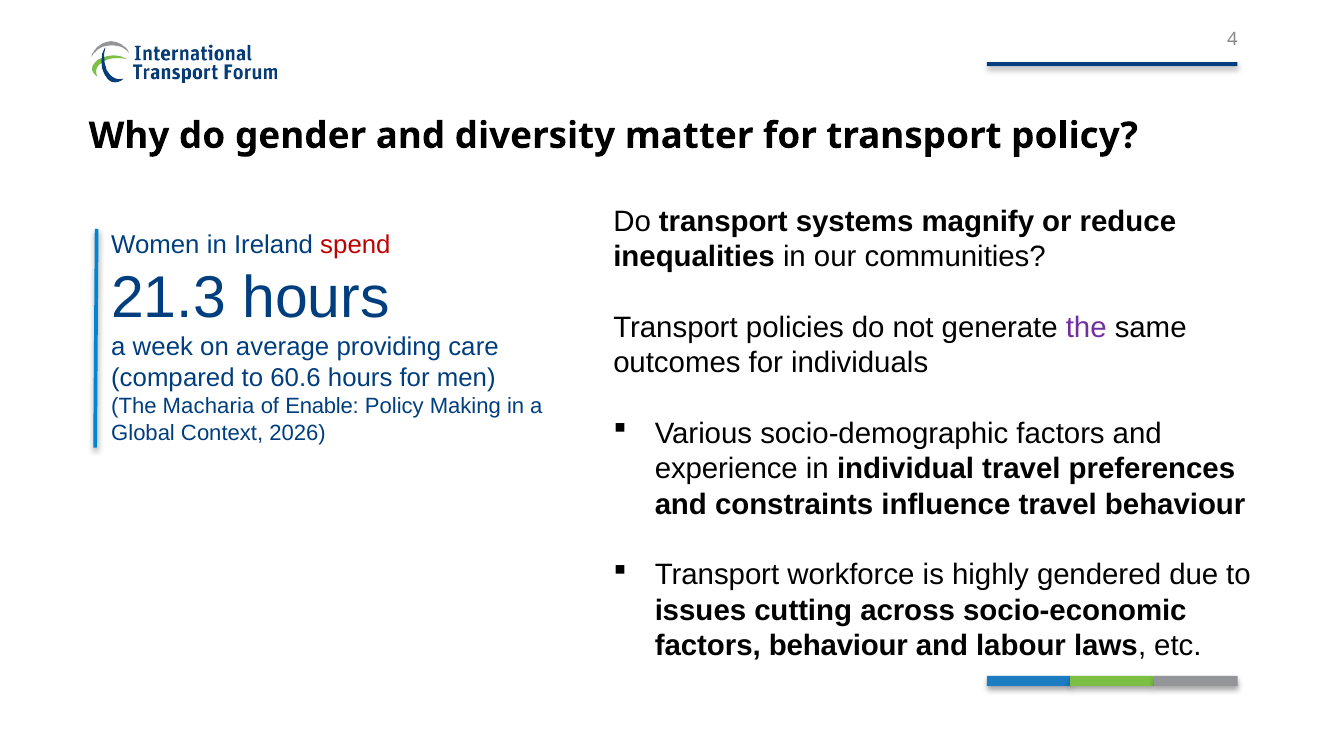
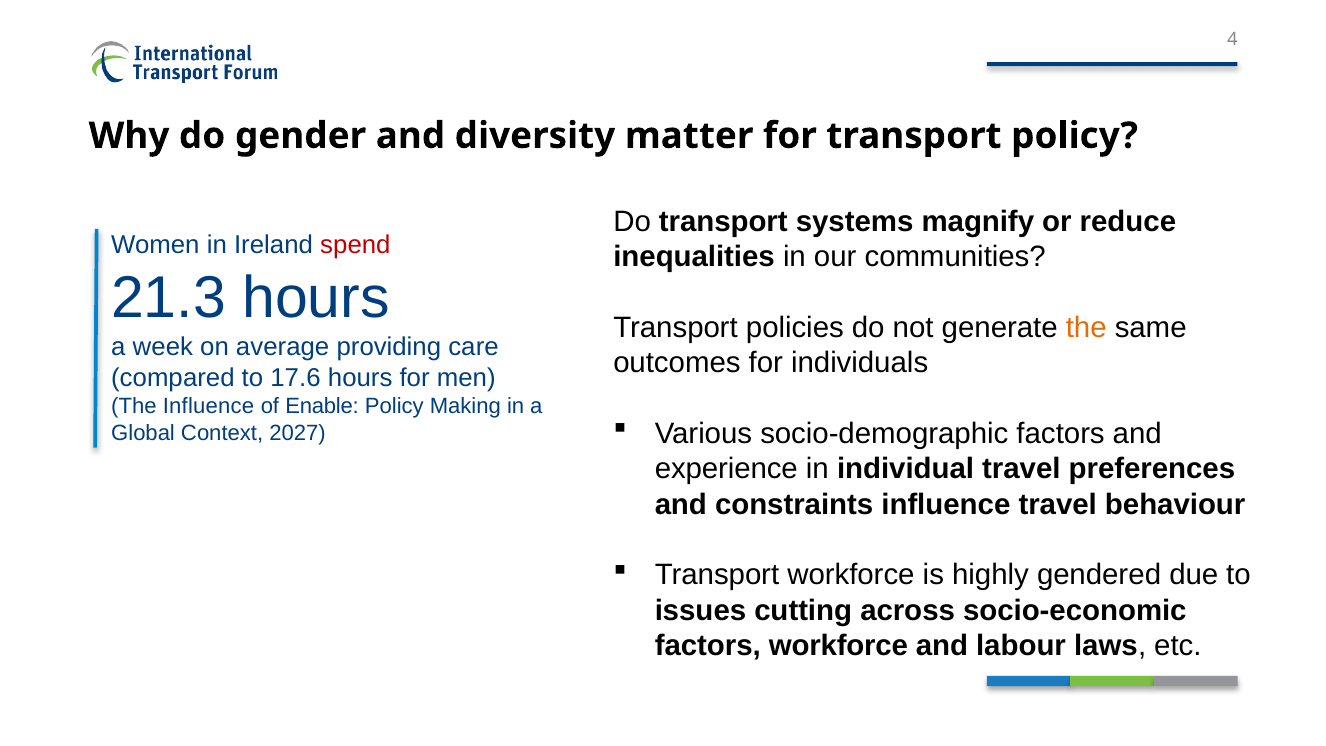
the colour: purple -> orange (1086, 328)
60.6: 60.6 -> 17.6 (295, 378)
The Macharia: Macharia -> Influence (209, 406)
2026: 2026 -> 2027 (298, 433)
factors behaviour: behaviour -> workforce (838, 646)
